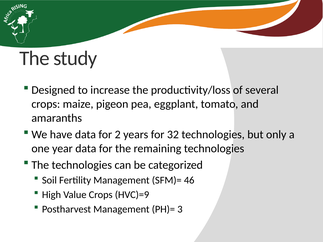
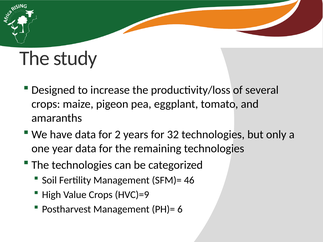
3: 3 -> 6 (180, 209)
